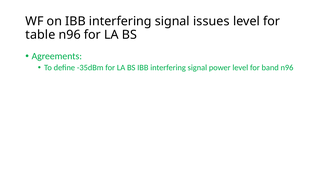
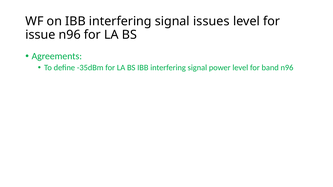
table: table -> issue (40, 35)
